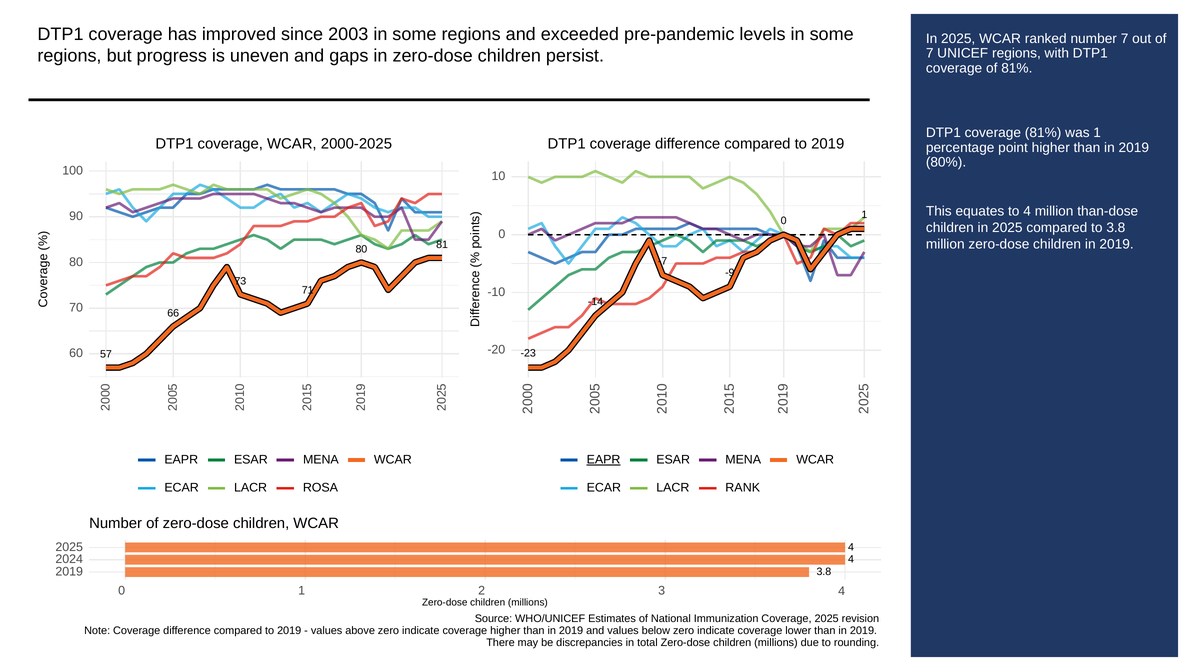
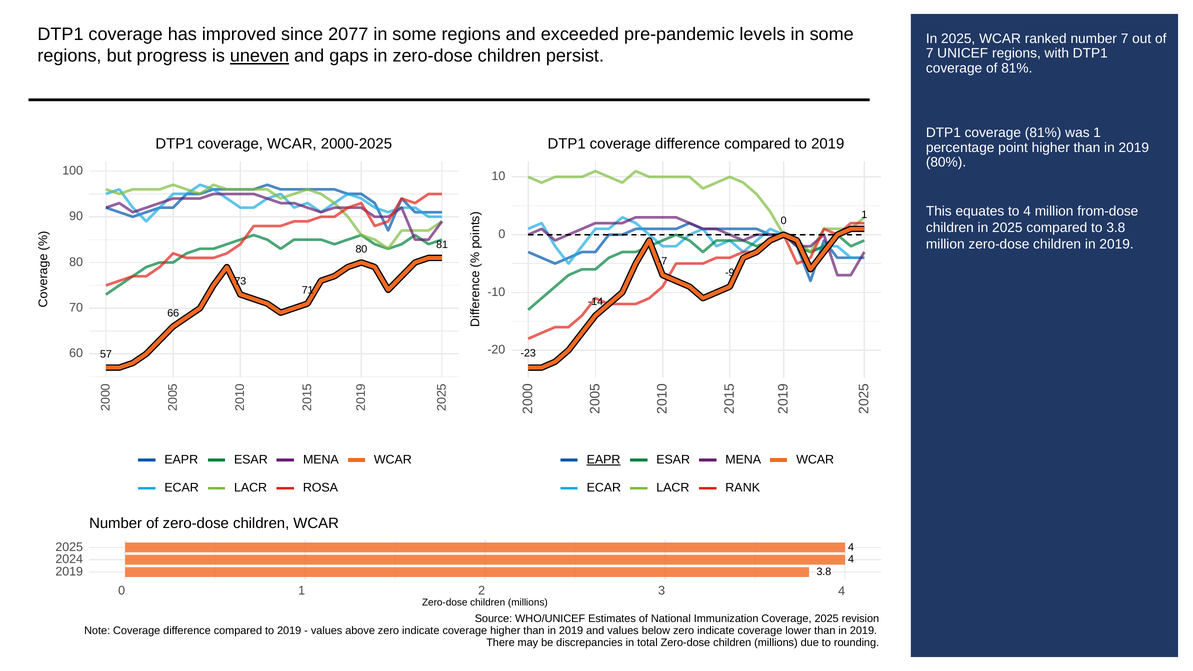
2003: 2003 -> 2077 (348, 34)
uneven underline: none -> present (260, 56)
than-dose: than-dose -> from-dose (1108, 211)
